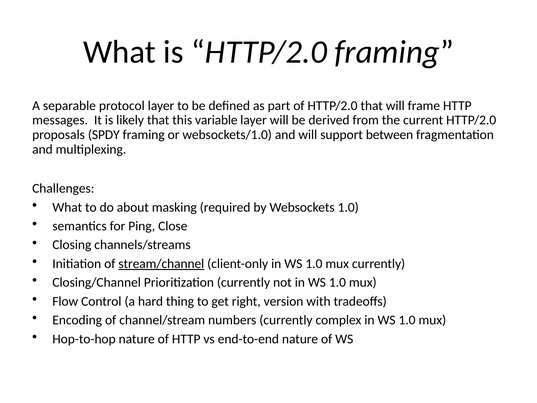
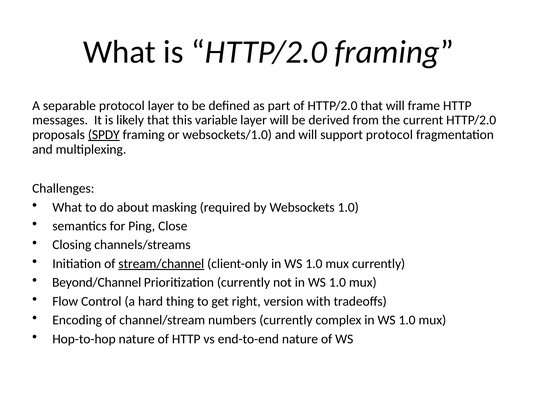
SPDY underline: none -> present (104, 135)
support between: between -> protocol (389, 135)
Closing/Channel: Closing/Channel -> Beyond/Channel (97, 282)
